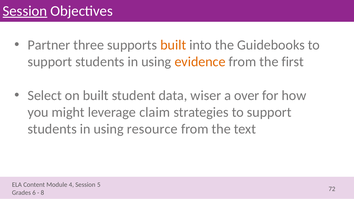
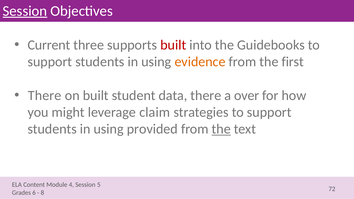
Partner: Partner -> Current (49, 45)
built colour: orange -> red (173, 45)
Select: Select -> There (45, 96)
data wiser: wiser -> there (206, 96)
resource: resource -> provided (152, 129)
the underline: none -> present (221, 129)
